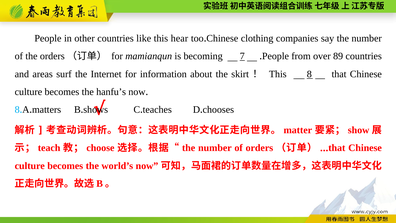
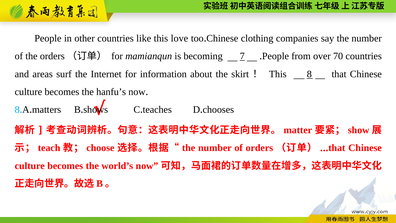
hear: hear -> love (179, 38)
89: 89 -> 70 (338, 56)
